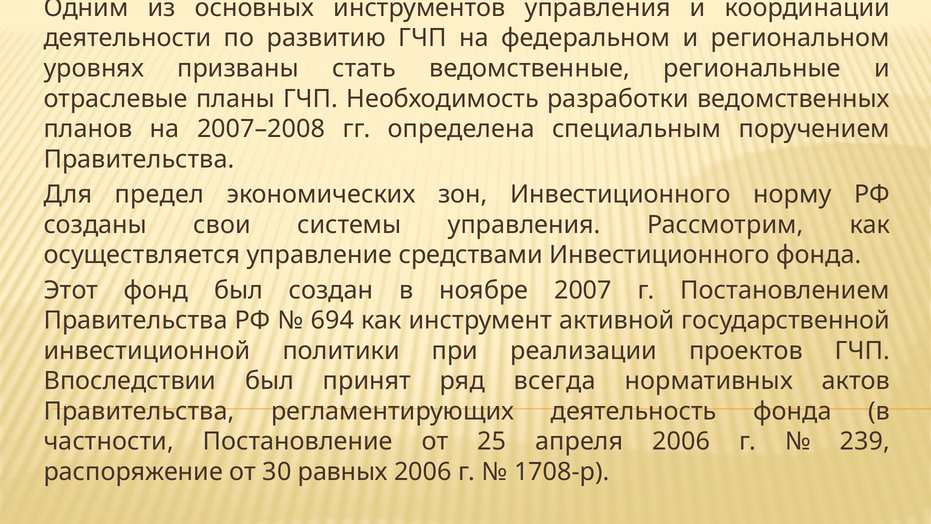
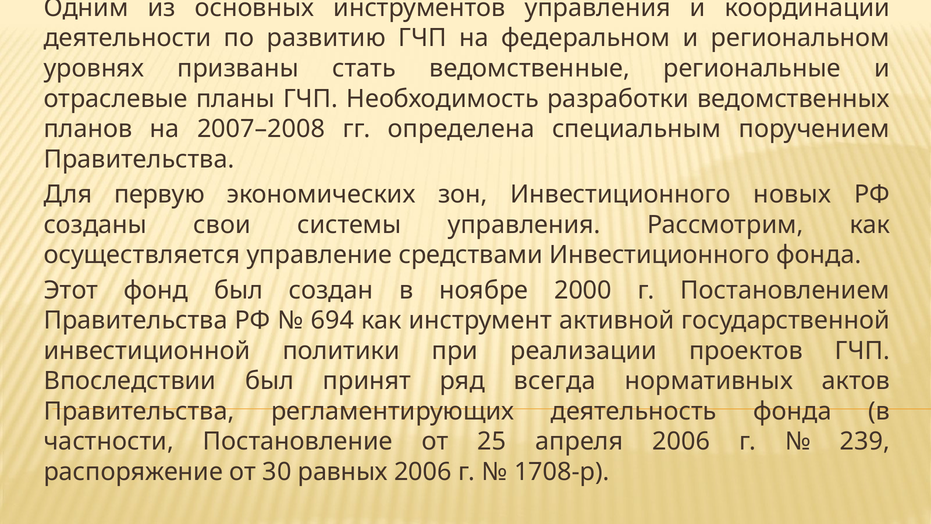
предел: предел -> первую (159, 194)
норму: норму -> новых (792, 194)
2007: 2007 -> 2000 (583, 290)
